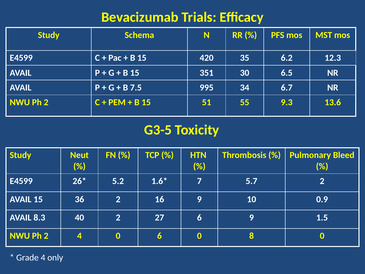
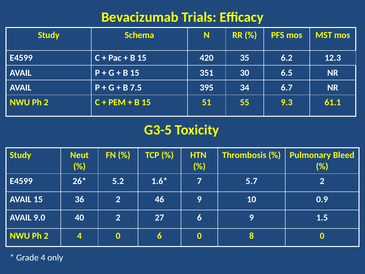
995: 995 -> 395 (207, 87)
13.6: 13.6 -> 61.1 (333, 102)
16: 16 -> 46 (159, 199)
8.3: 8.3 -> 9.0 (39, 217)
